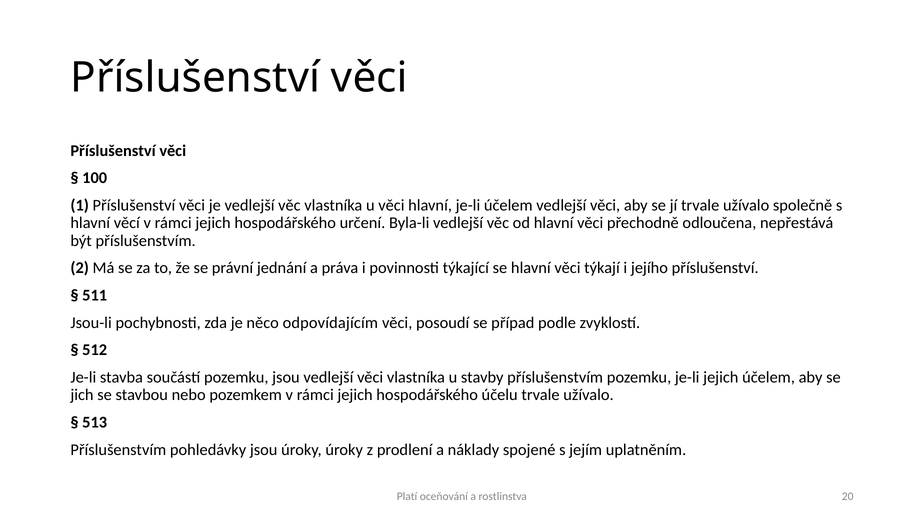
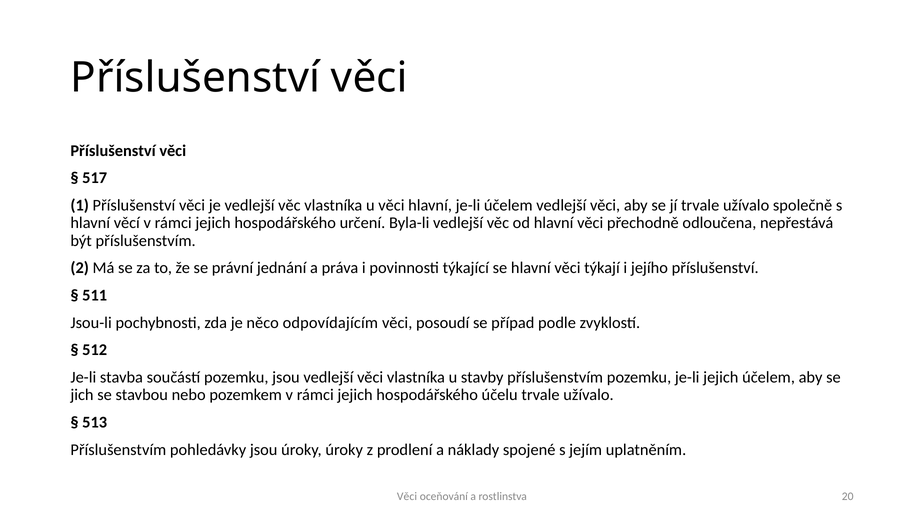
100: 100 -> 517 (95, 178)
Platí: Platí -> Věci (407, 496)
